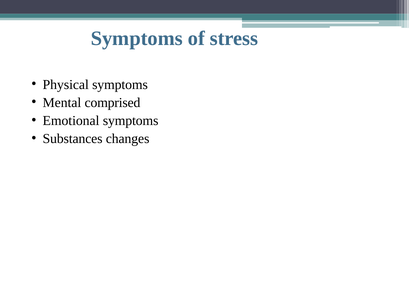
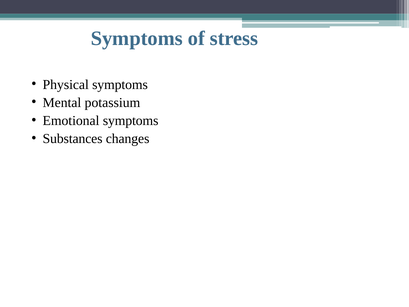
comprised: comprised -> potassium (112, 103)
